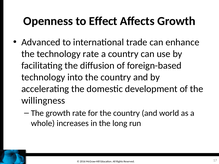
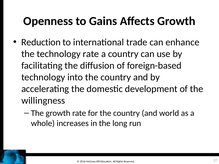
Effect: Effect -> Gains (103, 21)
Advanced: Advanced -> Reduction (41, 42)
